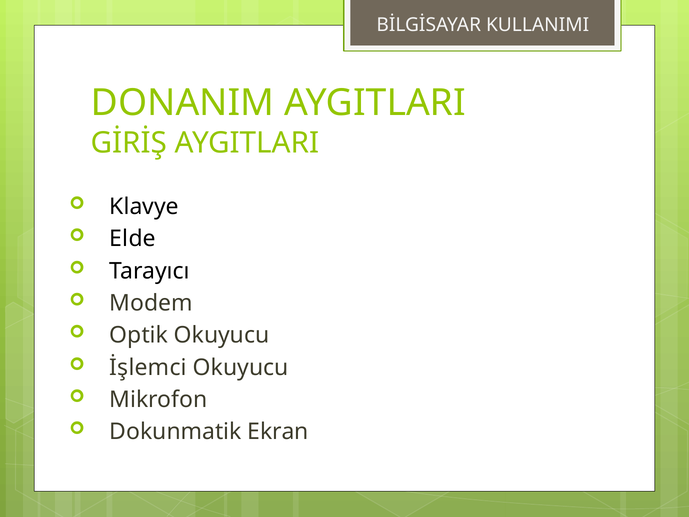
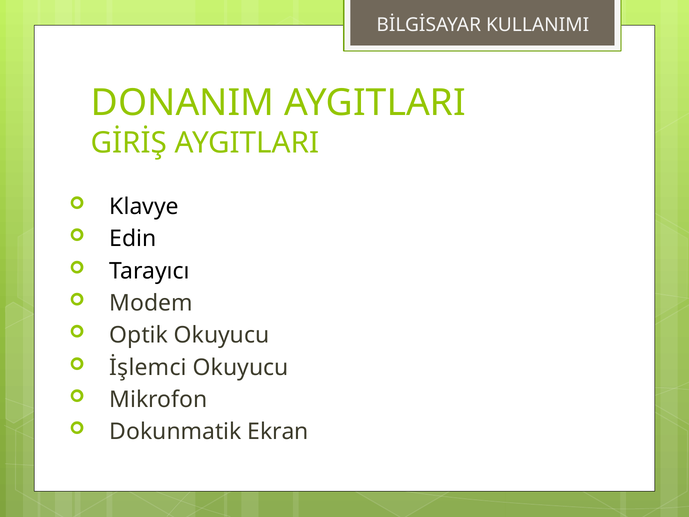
Elde: Elde -> Edin (133, 239)
